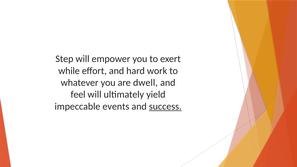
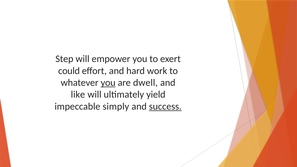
while: while -> could (69, 71)
you underline: none -> present (108, 83)
feel: feel -> like (78, 95)
events: events -> simply (116, 106)
